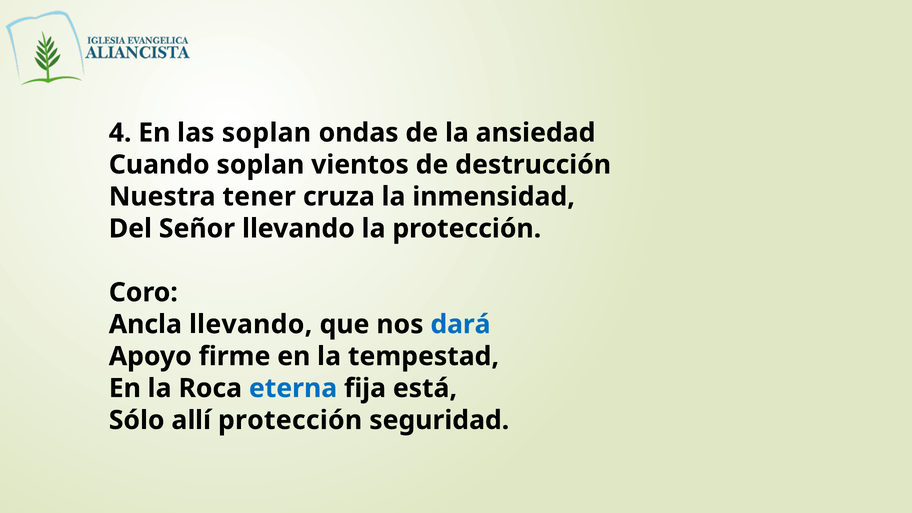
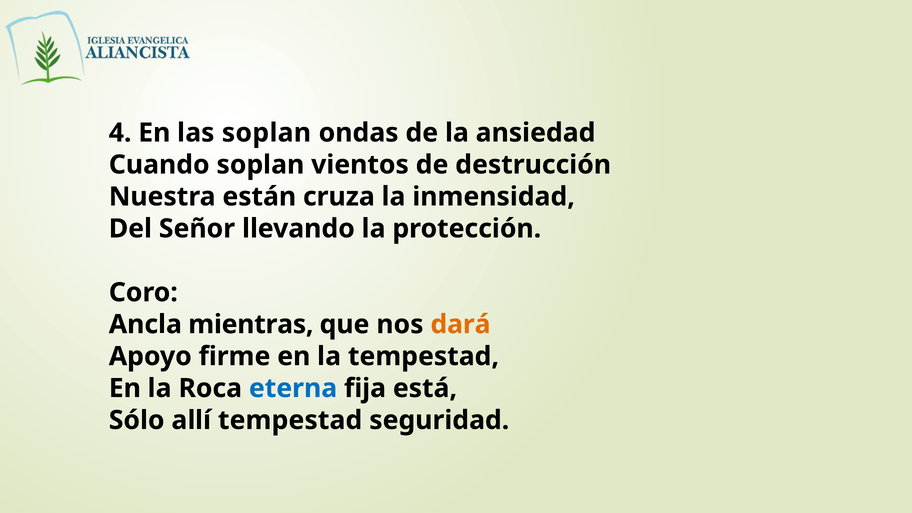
tener: tener -> están (259, 197)
Ancla llevando: llevando -> mientras (251, 324)
dará colour: blue -> orange (460, 324)
allí protección: protección -> tempestad (290, 420)
